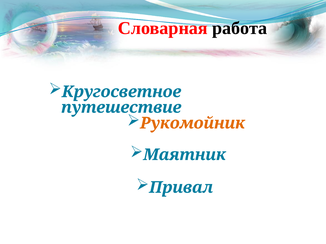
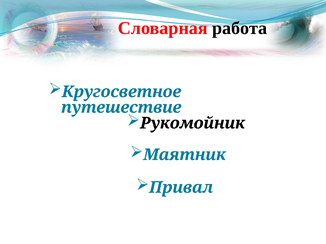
Рукомойник colour: orange -> black (193, 123)
